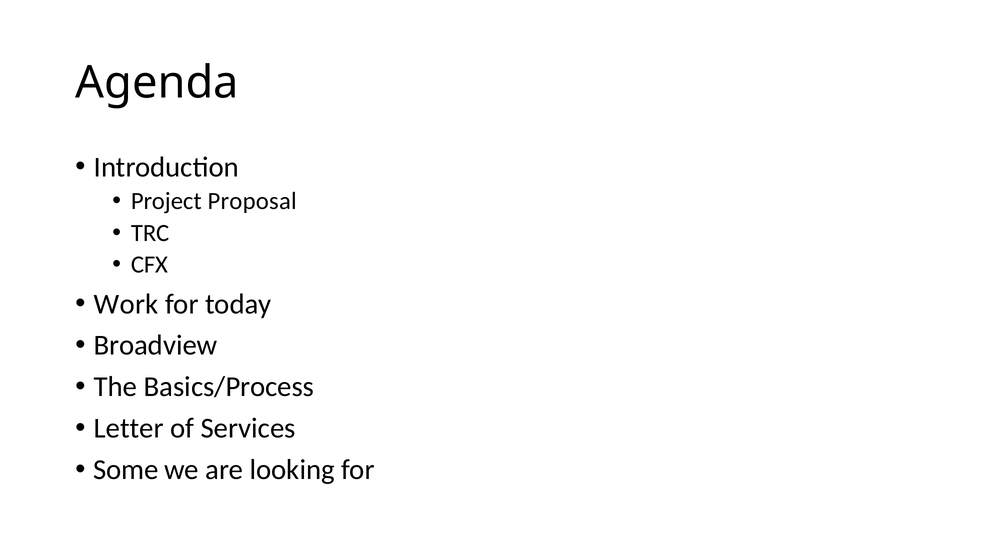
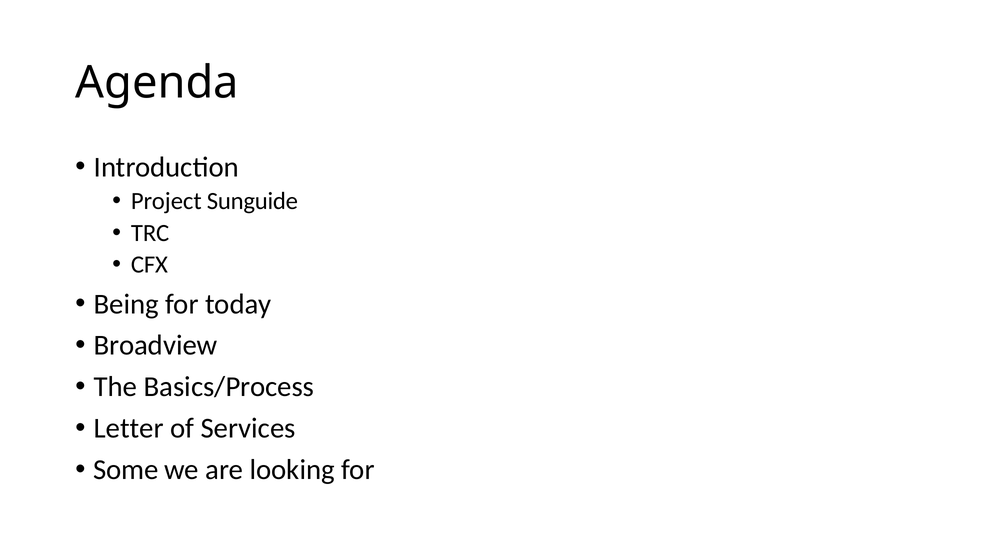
Proposal: Proposal -> Sunguide (252, 201)
Work: Work -> Being (126, 304)
